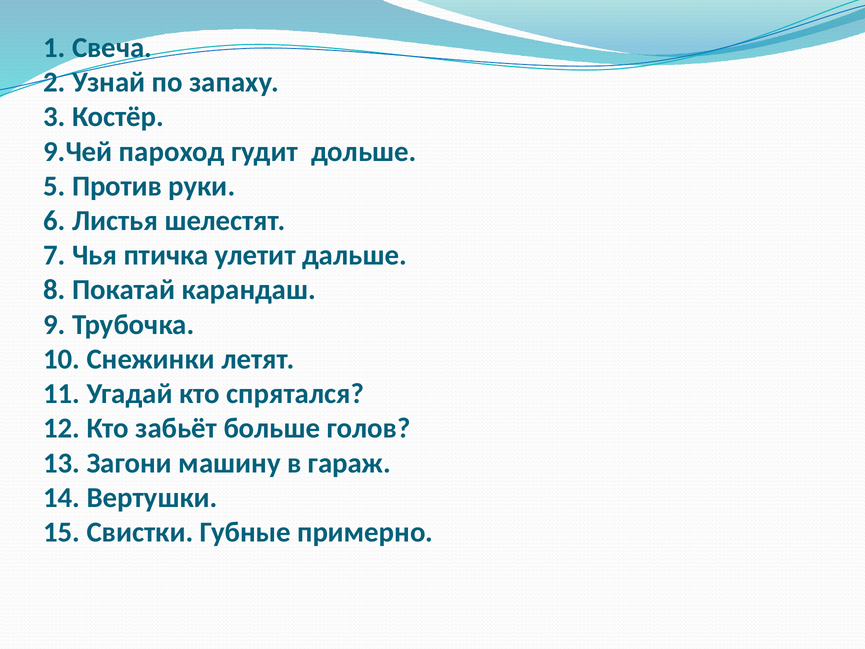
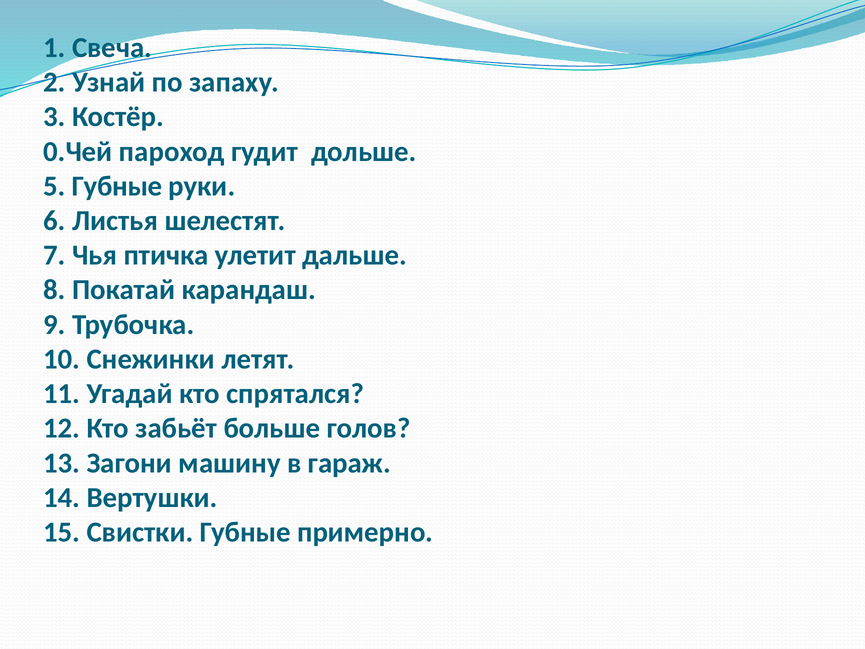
9.Чей: 9.Чей -> 0.Чей (78, 151)
5 Против: Против -> Губные (117, 186)
